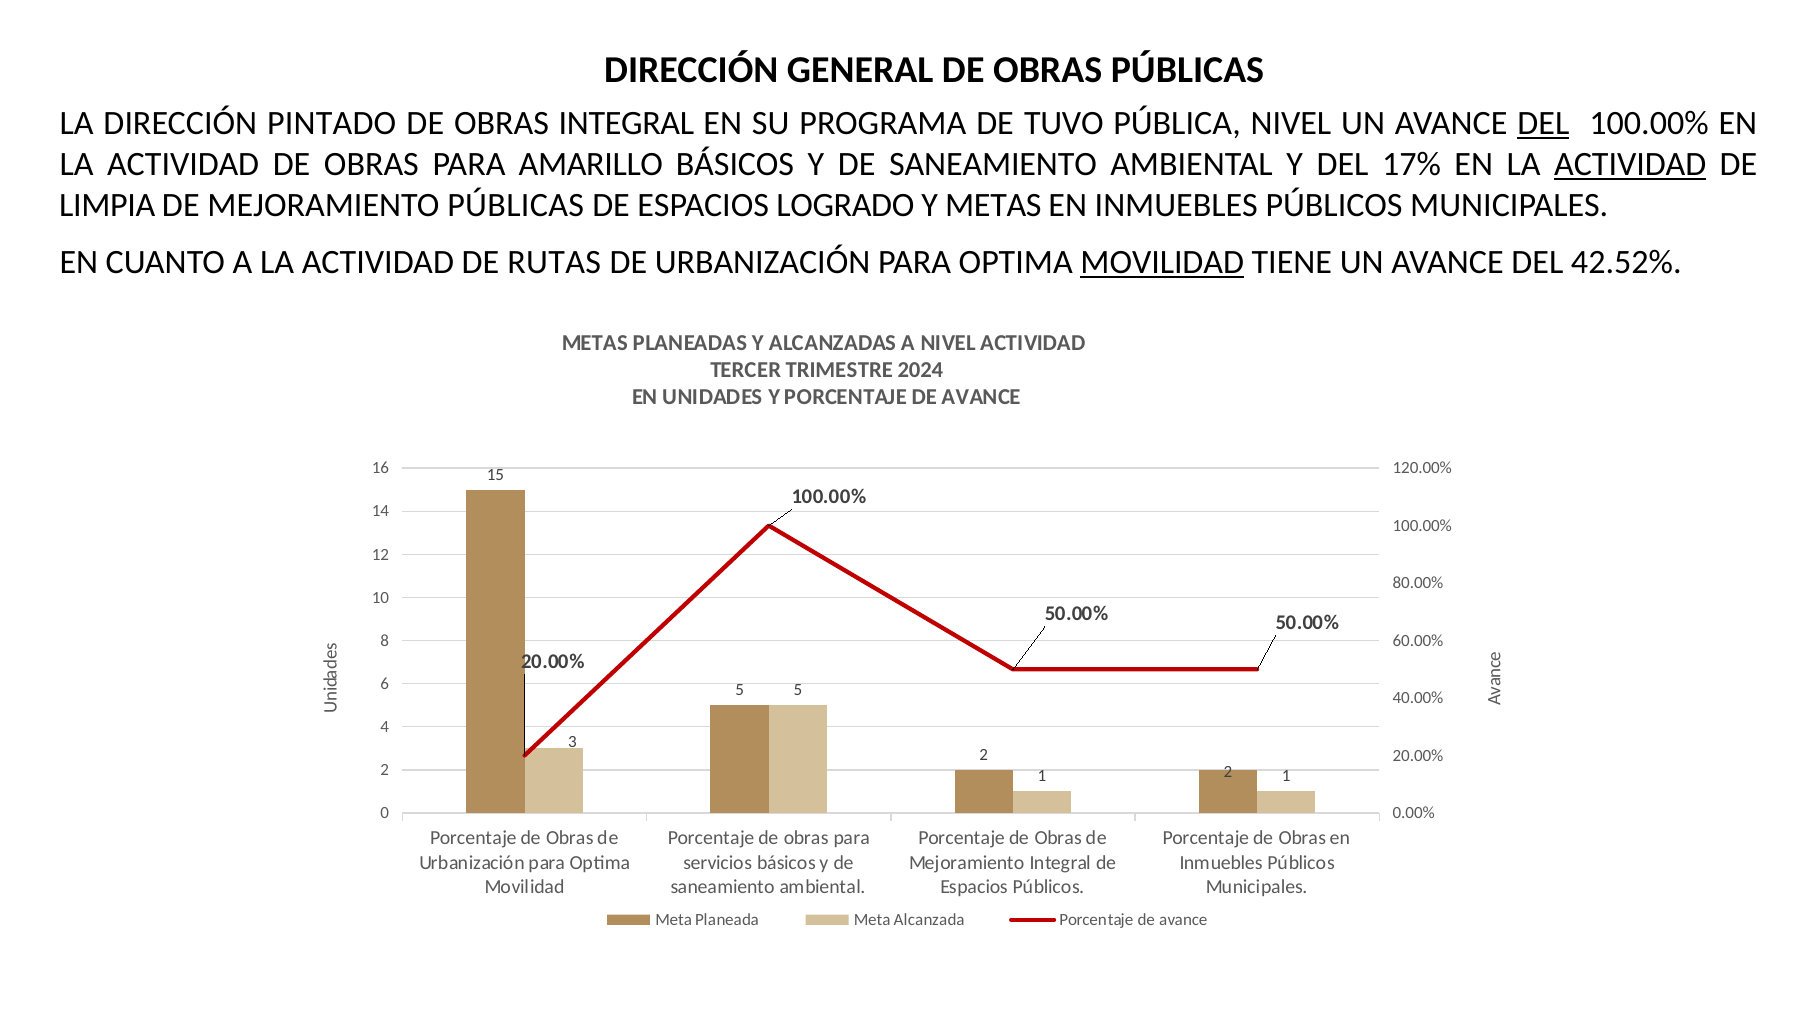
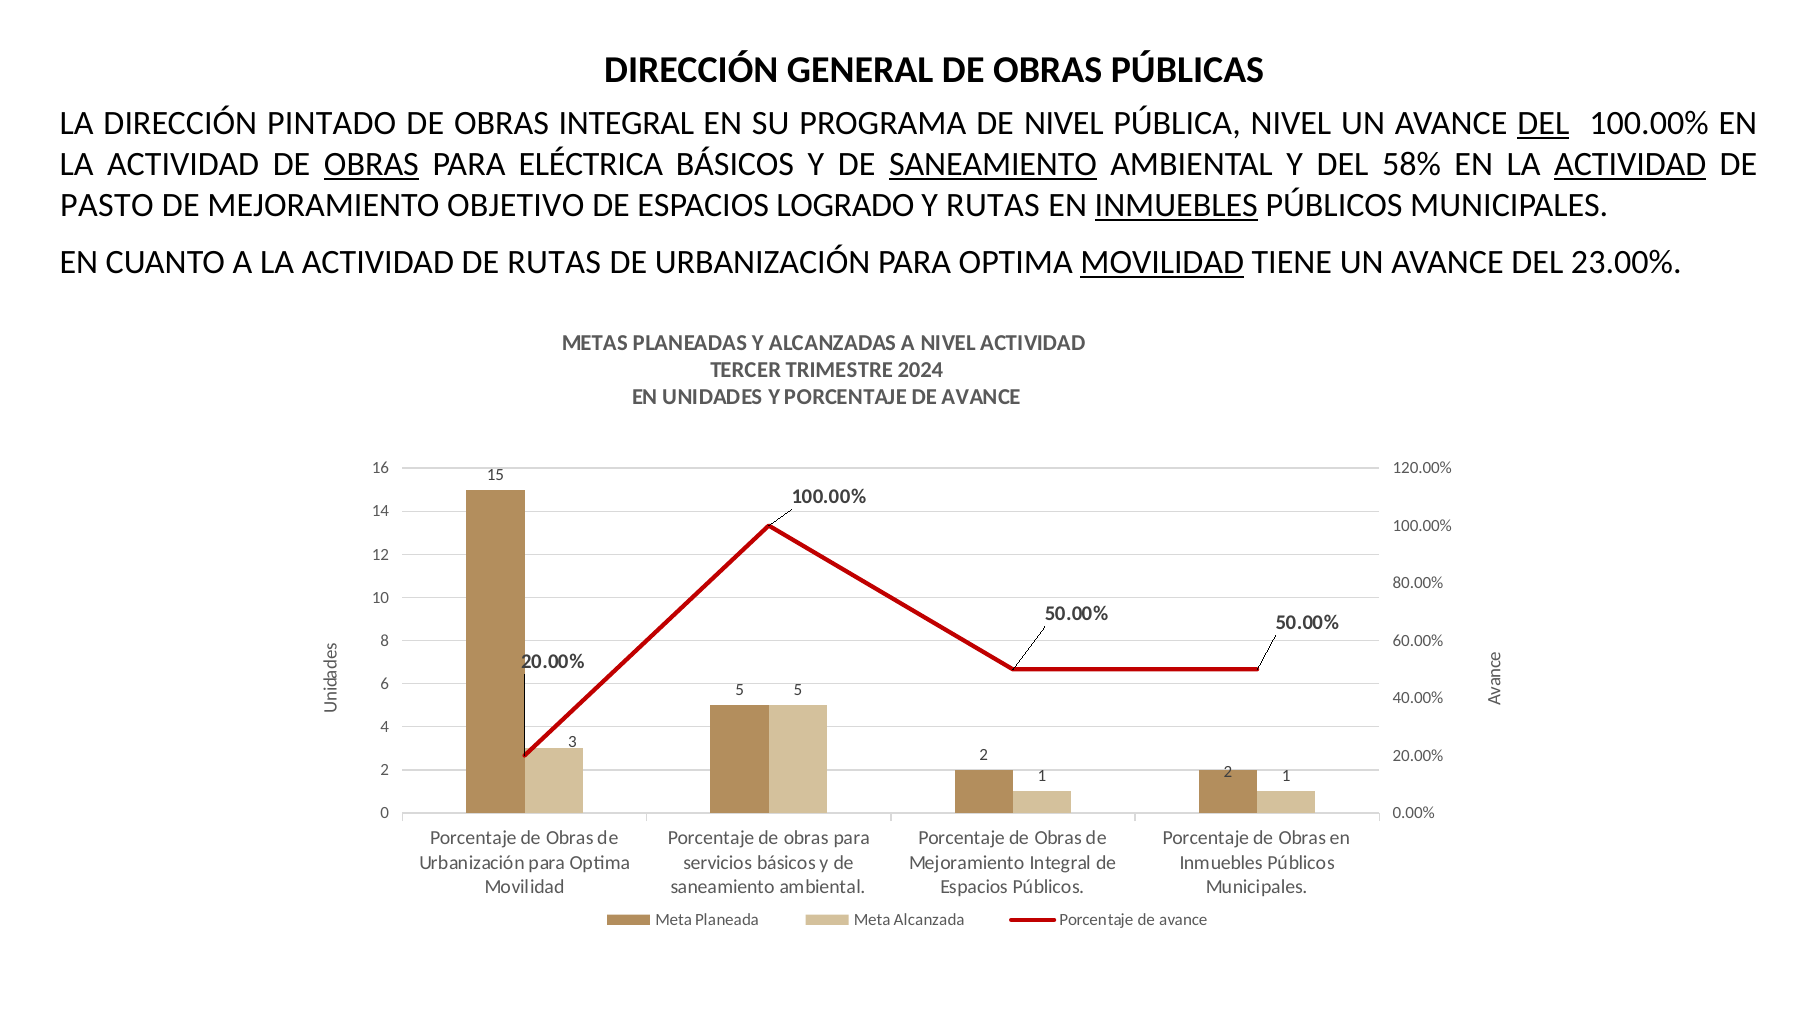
DE TUVO: TUVO -> NIVEL (1064, 123)
OBRAS underline: none -> present (371, 164)
AMARILLO: AMARILLO -> ELÉCTRICA (591, 164)
SANEAMIENTO underline: none -> present (993, 164)
17%: 17% -> 58% (1411, 164)
LIMPIA: LIMPIA -> PASTO (107, 205)
MEJORAMIENTO PÚBLICAS: PÚBLICAS -> OBJETIVO (516, 205)
Y METAS: METAS -> RUTAS (993, 205)
INMUEBLES underline: none -> present (1176, 205)
42.52%: 42.52% -> 23.00% (1626, 262)
